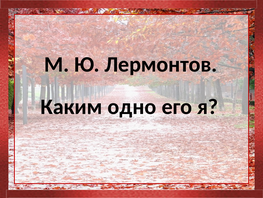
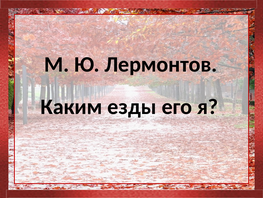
одно: одно -> езды (132, 106)
